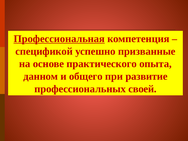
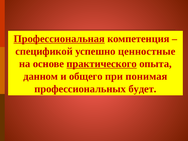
призванные: призванные -> ценностные (147, 51)
практического underline: none -> present (102, 64)
развитие: развитие -> понимая (146, 76)
своей: своей -> будет (142, 89)
